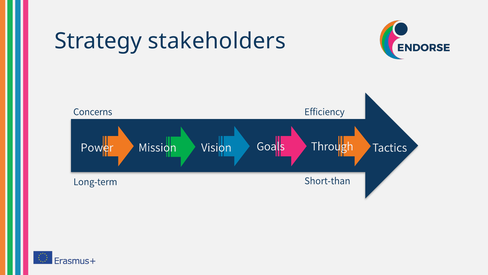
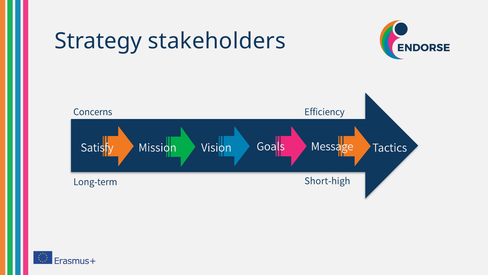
Power: Power -> Satisfy (97, 147)
Through: Through -> Message (332, 146)
Short-than: Short-than -> Short-high (327, 180)
